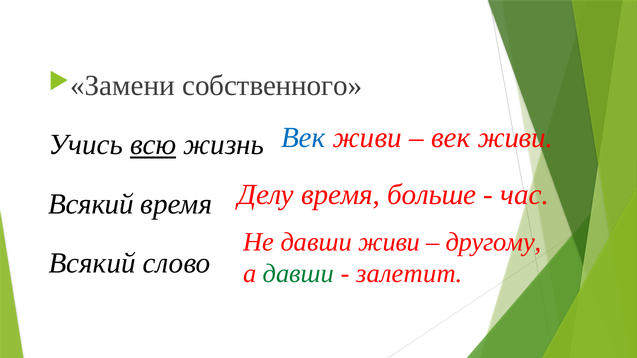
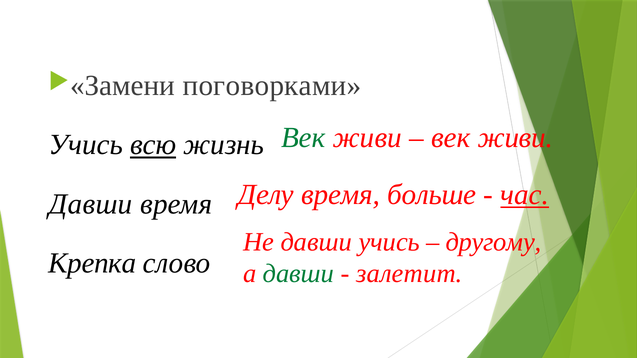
собственного: собственного -> поговорками (272, 86)
Век colour: blue -> green (303, 138)
час underline: none -> present (525, 195)
Всякий: Всякий -> Давши (91, 204)
давши живи: живи -> учись (389, 242)
Всякий: Всякий -> Крепка (92, 263)
